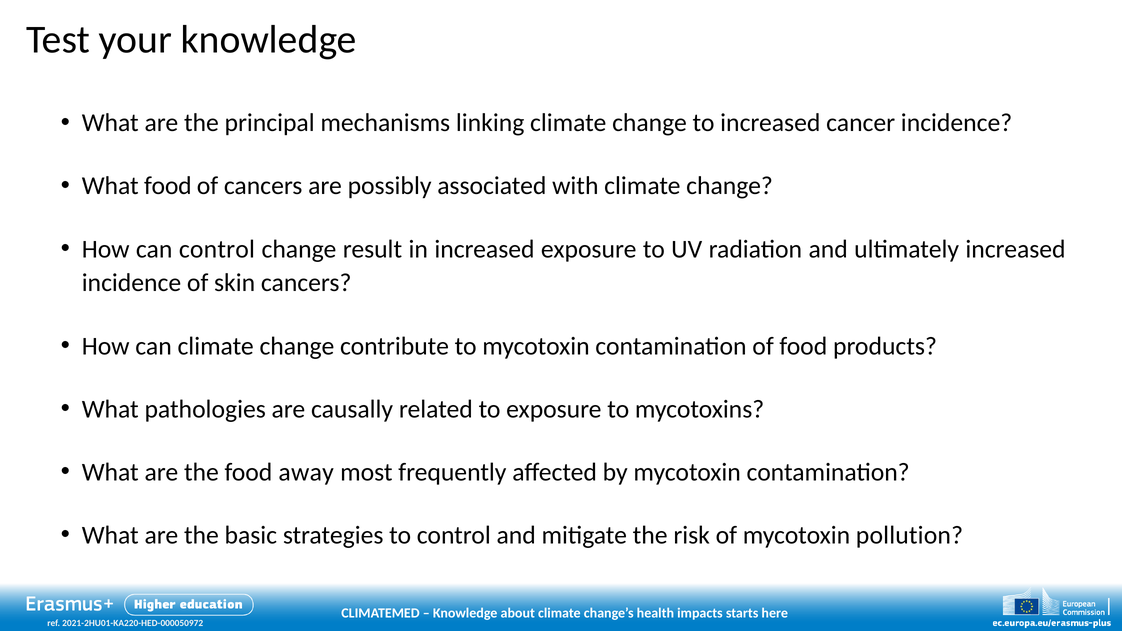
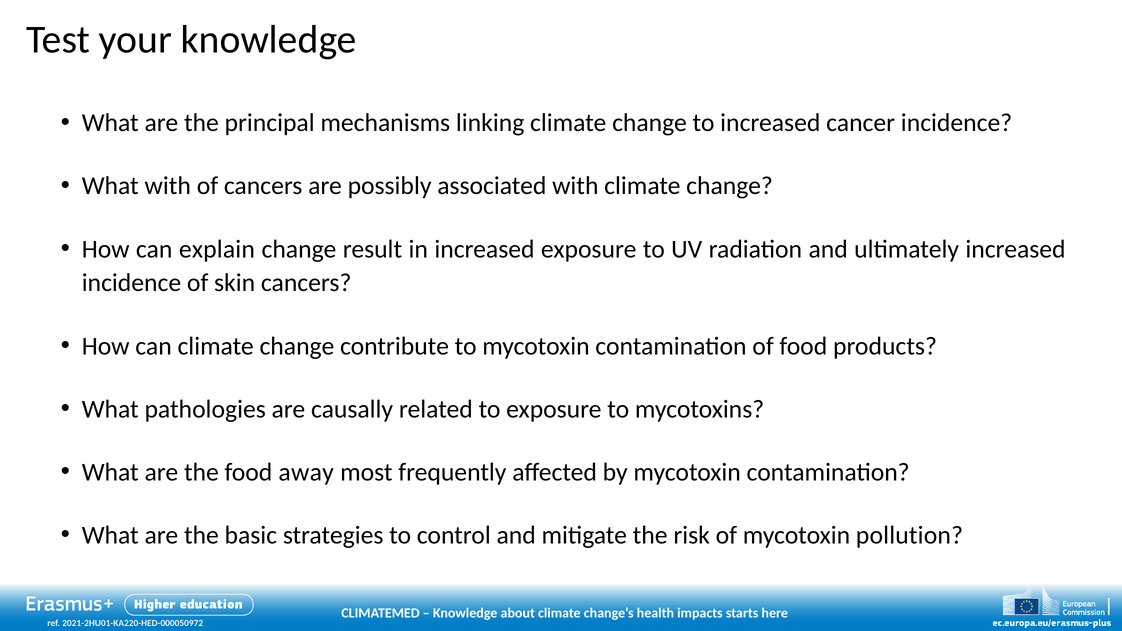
What food: food -> with (168, 186)
can control: control -> explain (217, 249)
